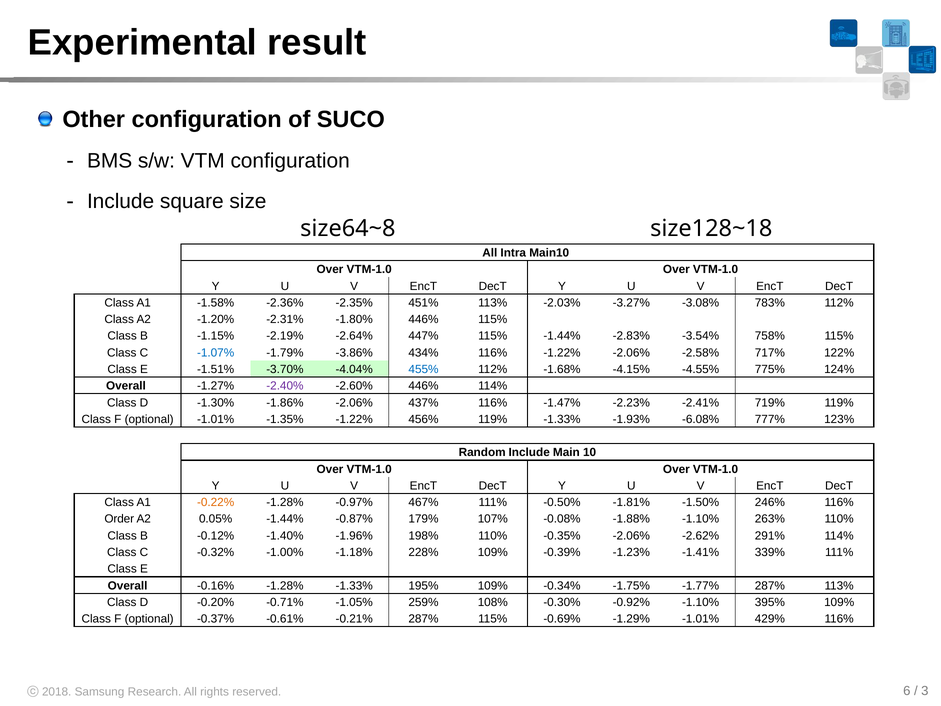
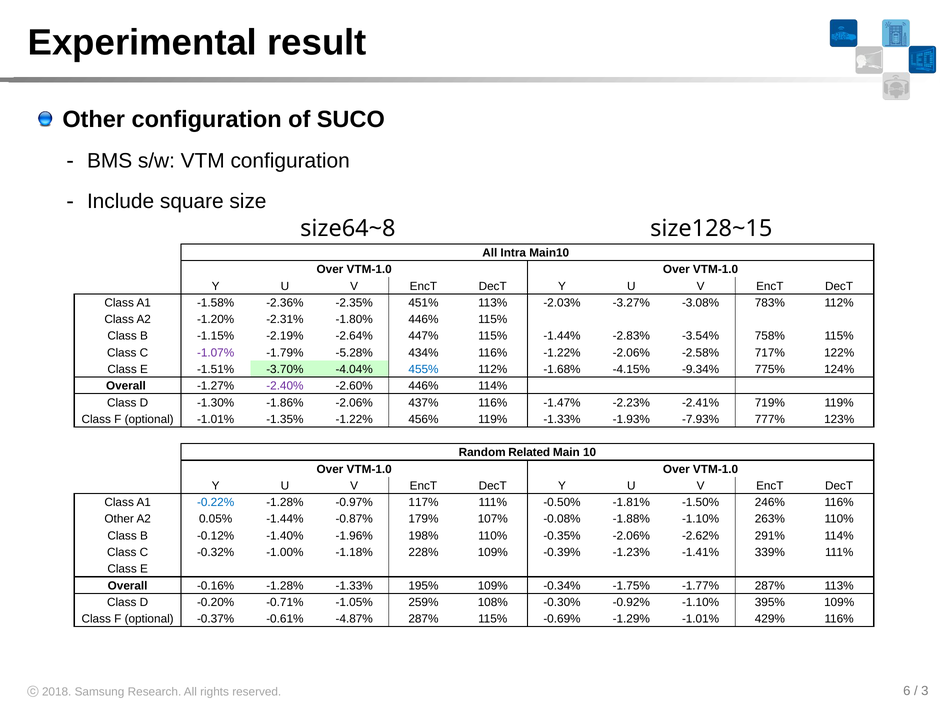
size128~18: size128~18 -> size128~15 (711, 228)
-1.07% colour: blue -> purple (216, 353)
-3.86%: -3.86% -> -5.28% (354, 353)
-4.55%: -4.55% -> -9.34% (701, 369)
-6.08%: -6.08% -> -7.93% (701, 419)
Random Include: Include -> Related (529, 452)
-0.22% colour: orange -> blue (216, 502)
467%: 467% -> 117% (424, 502)
Order: Order -> Other (119, 519)
-0.21%: -0.21% -> -4.87% (354, 619)
